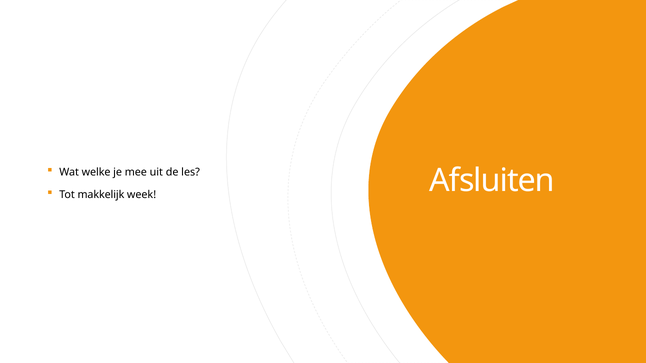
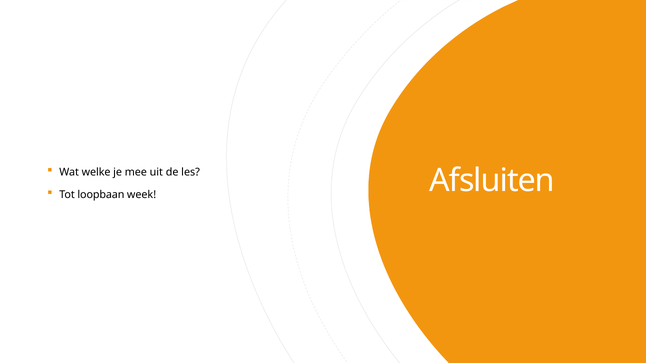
makkelijk: makkelijk -> loopbaan (101, 195)
